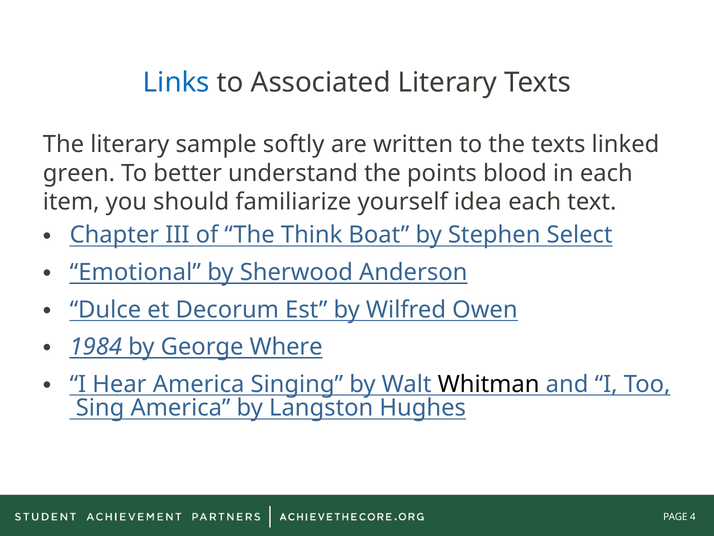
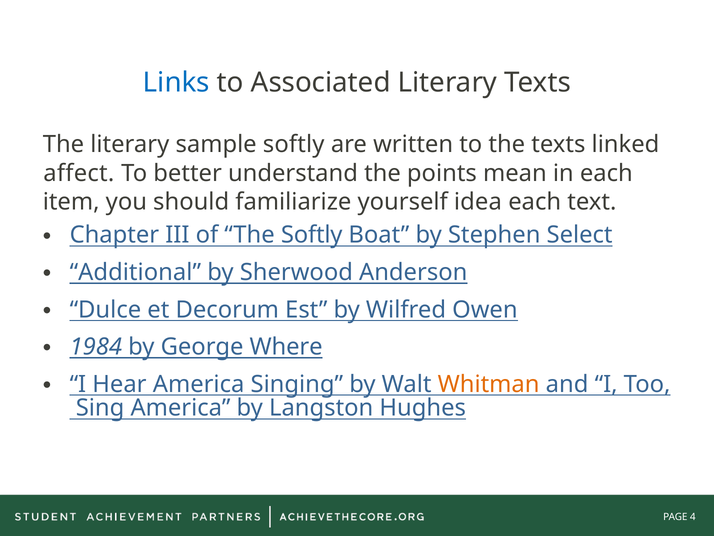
green: green -> affect (79, 173)
blood: blood -> mean (515, 173)
The Think: Think -> Softly (312, 235)
Emotional: Emotional -> Additional (135, 272)
Whitman colour: black -> orange (489, 384)
